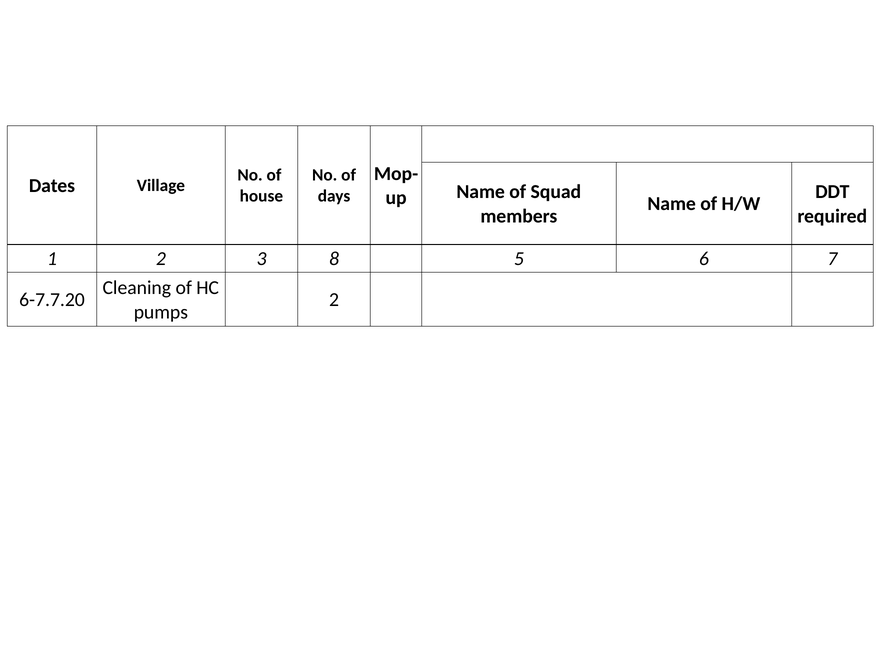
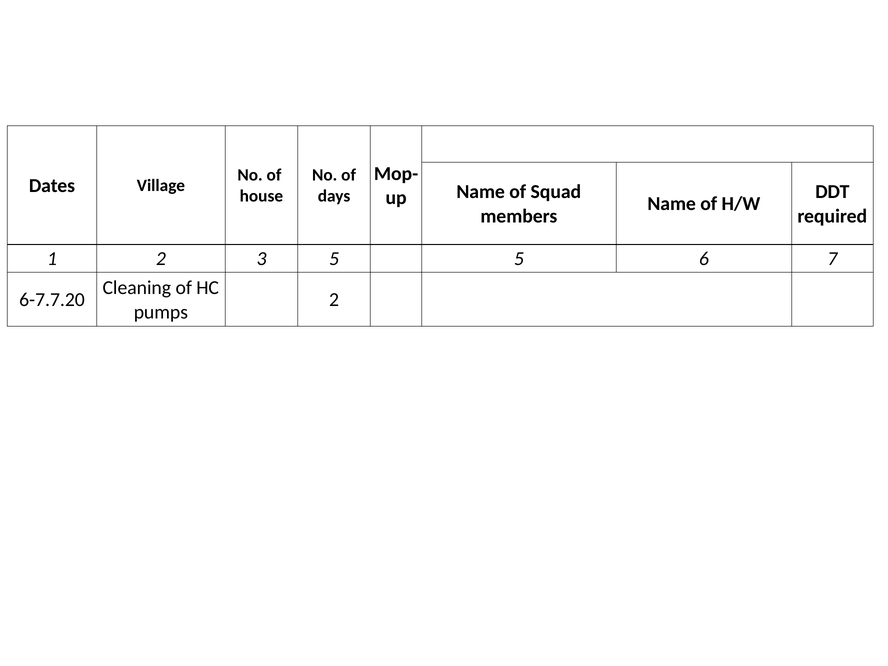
3 8: 8 -> 5 (334, 259)
